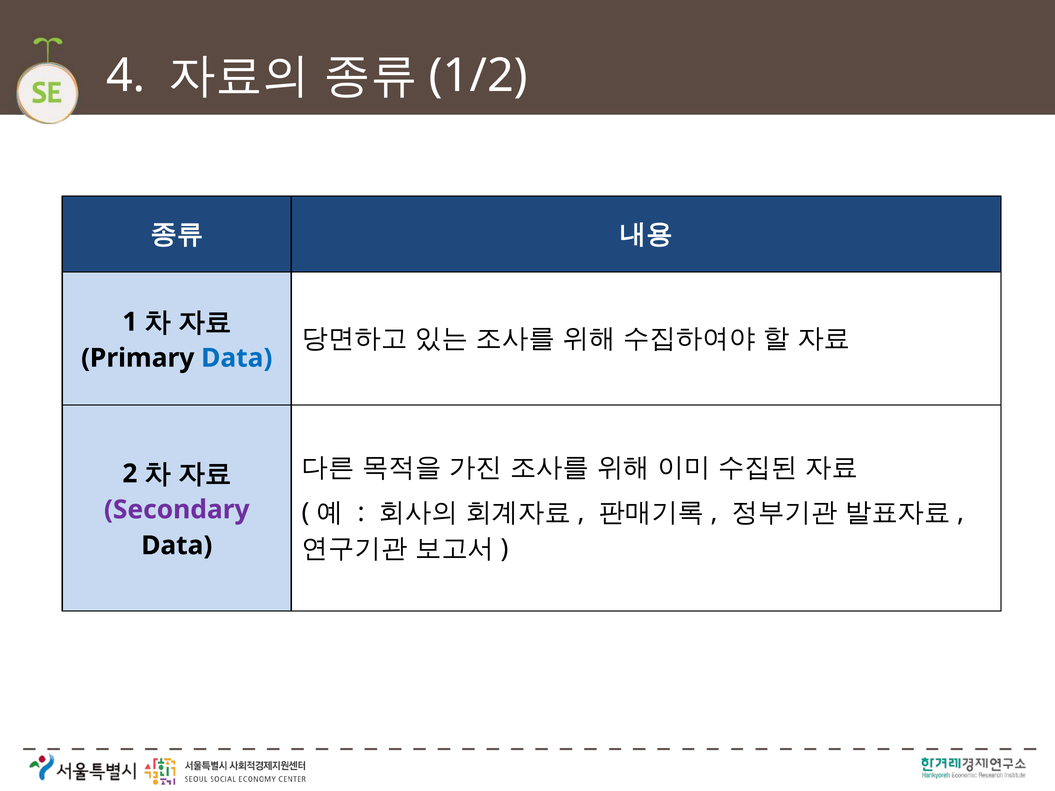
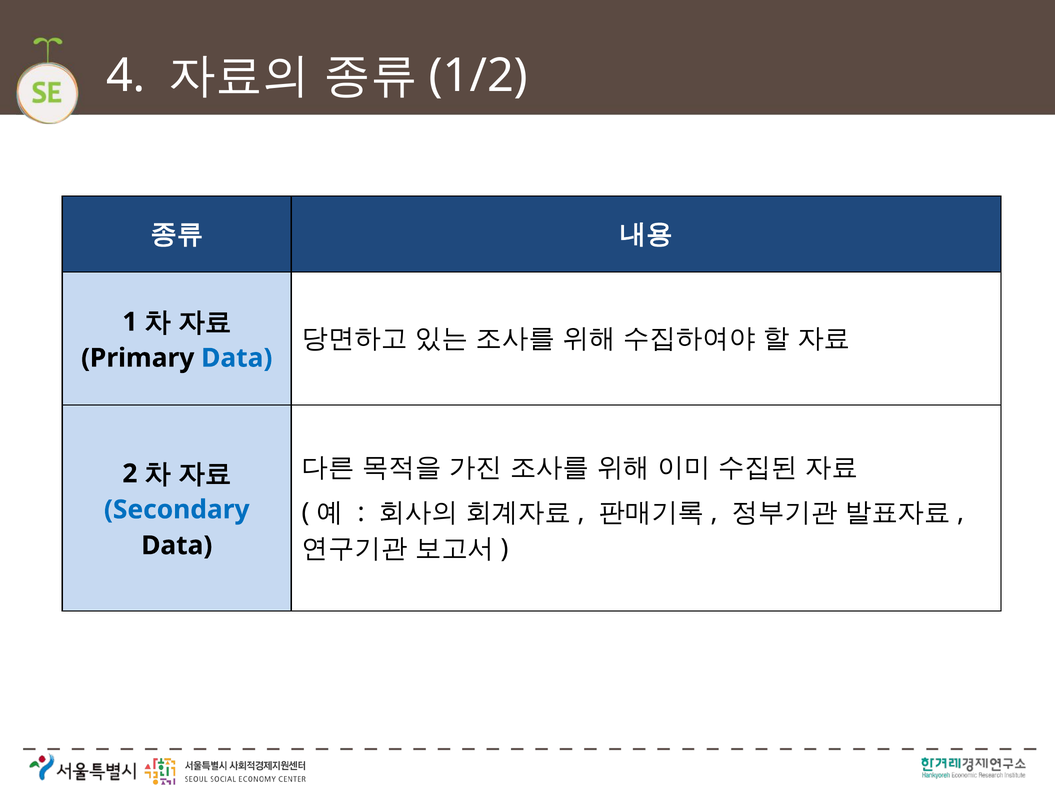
Secondary colour: purple -> blue (177, 510)
